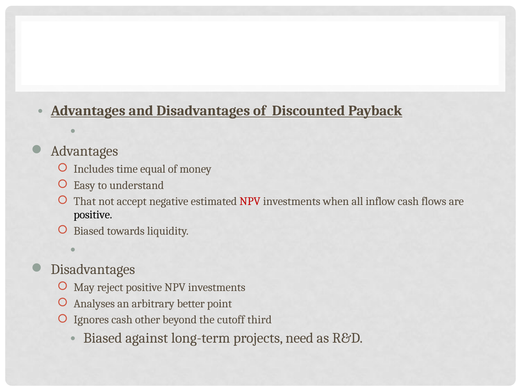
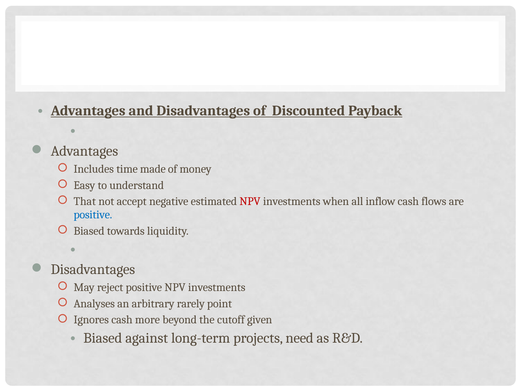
equal: equal -> made (153, 169)
positive colour: black -> blue (93, 215)
better: better -> rarely (191, 303)
other: other -> more (147, 320)
third: third -> given (260, 320)
